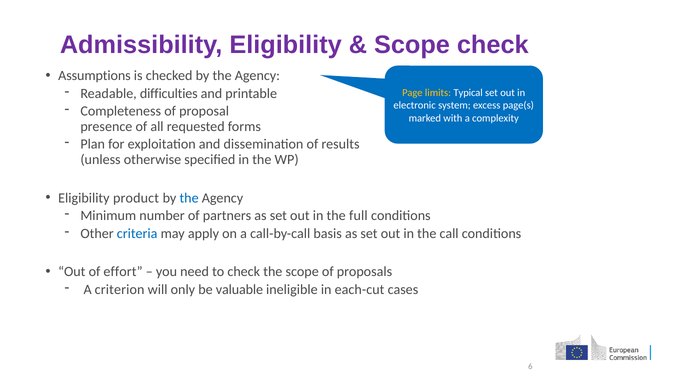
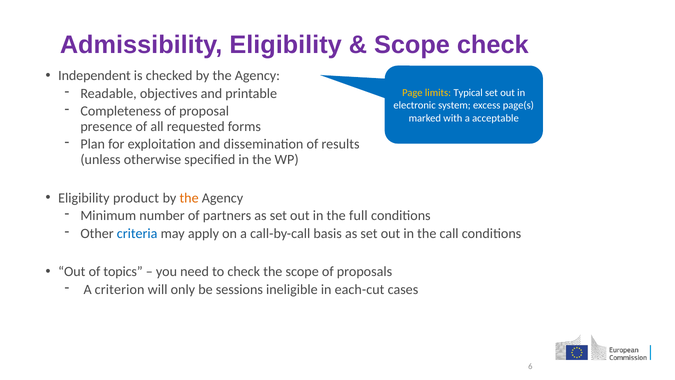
Assumptions: Assumptions -> Independent (94, 76)
difficulties: difficulties -> objectives (169, 93)
complexity: complexity -> acceptable (495, 118)
the colour: blue -> orange (189, 198)
effort: effort -> topics (123, 272)
valuable: valuable -> sessions (239, 289)
